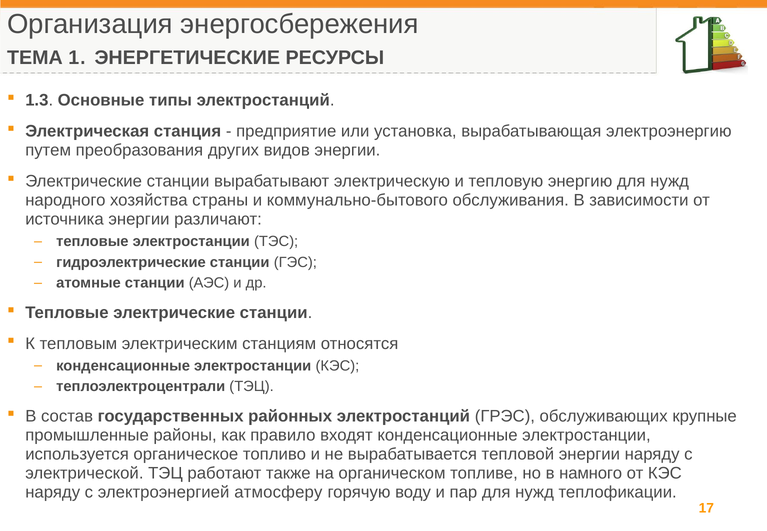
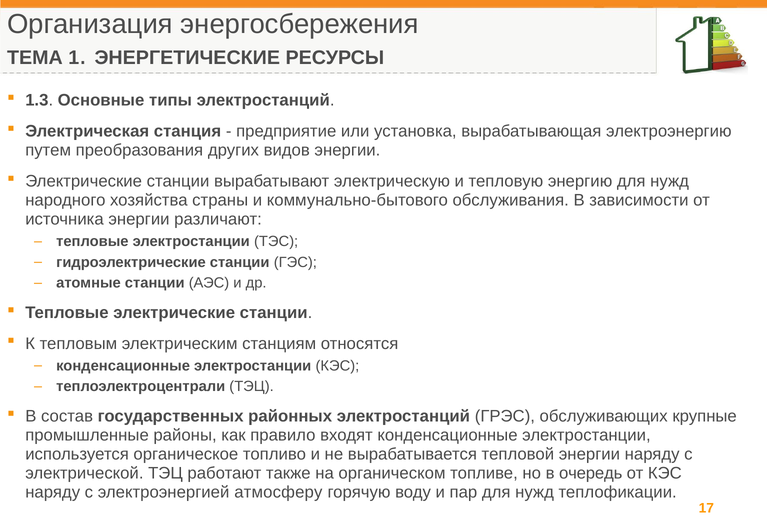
намного: намного -> очередь (591, 473)
